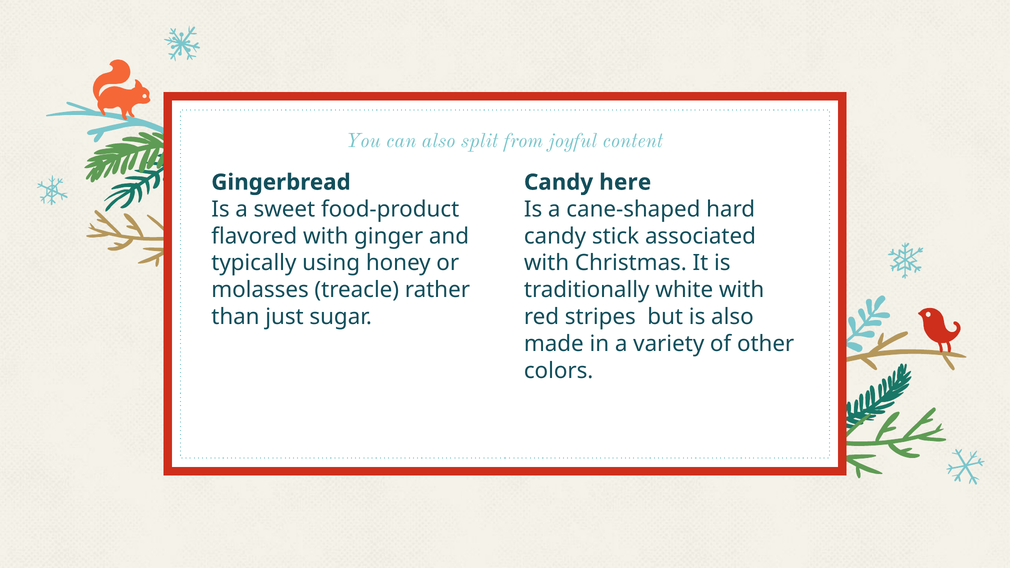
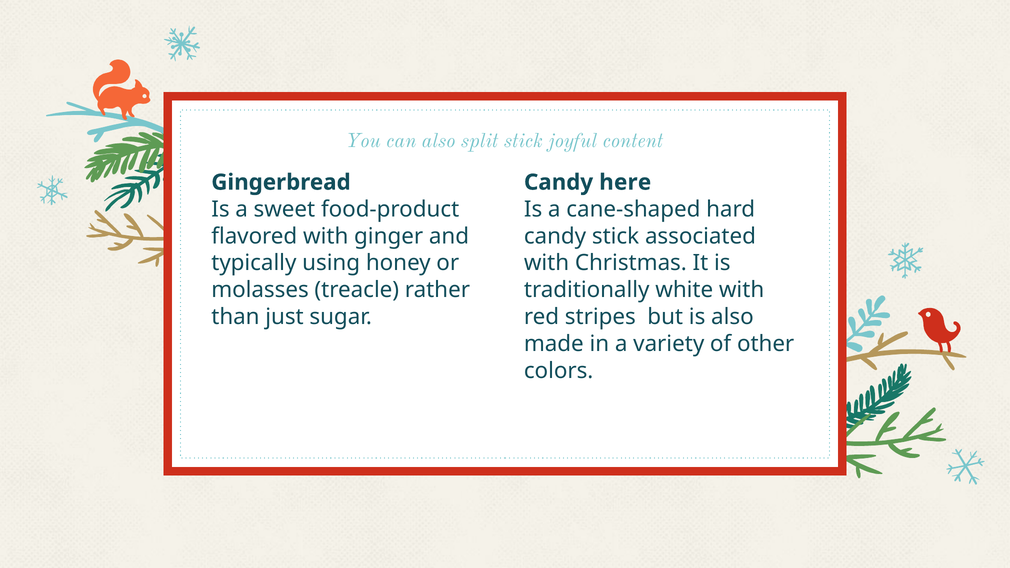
split from: from -> stick (523, 141)
